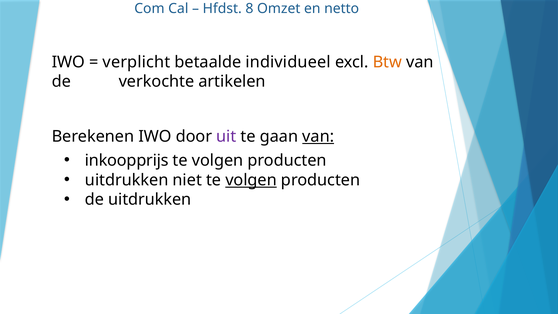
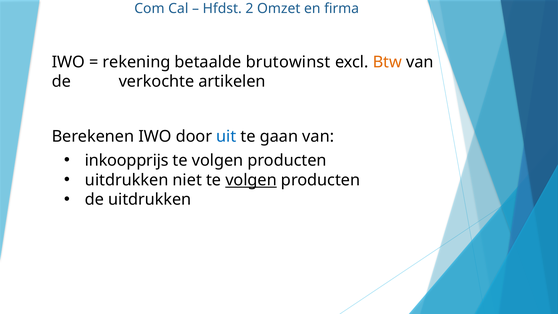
8: 8 -> 2 (249, 9)
netto: netto -> firma (342, 9)
verplicht: verplicht -> rekening (137, 62)
individueel: individueel -> brutowinst (288, 62)
uit colour: purple -> blue (226, 136)
van underline: present -> none (318, 136)
